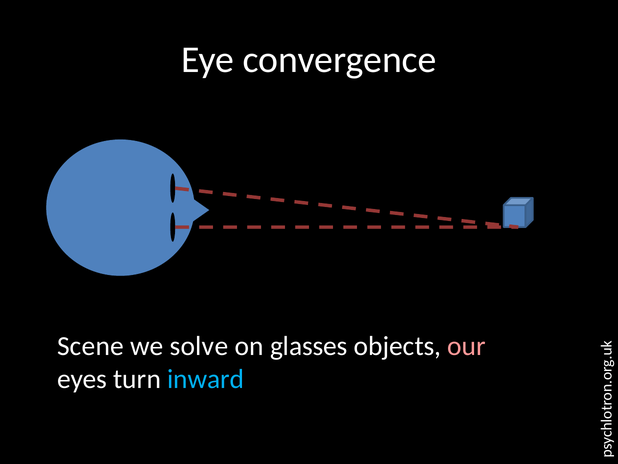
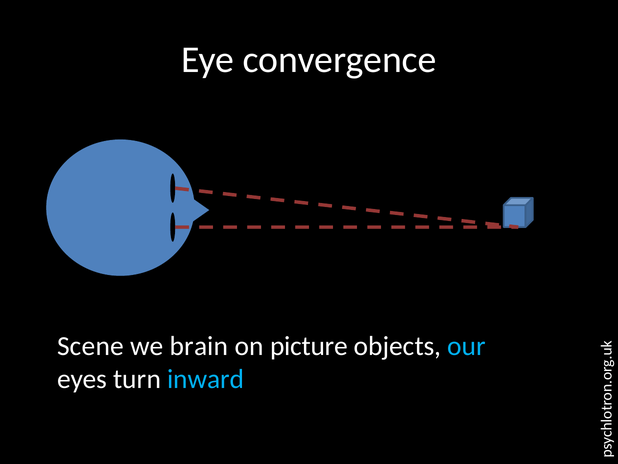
solve: solve -> brain (199, 346)
glasses: glasses -> picture (309, 346)
our colour: pink -> light blue (467, 346)
